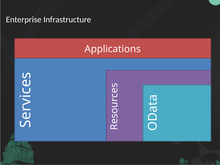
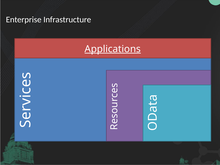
Applications underline: none -> present (113, 49)
